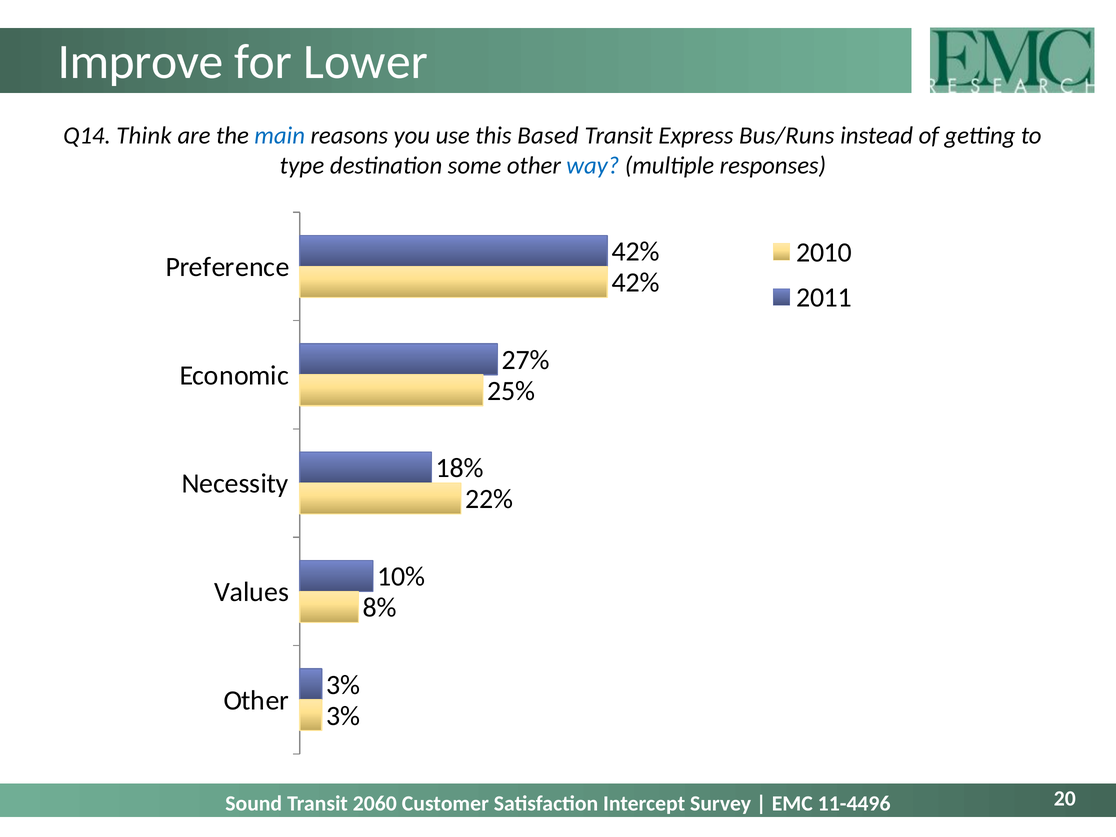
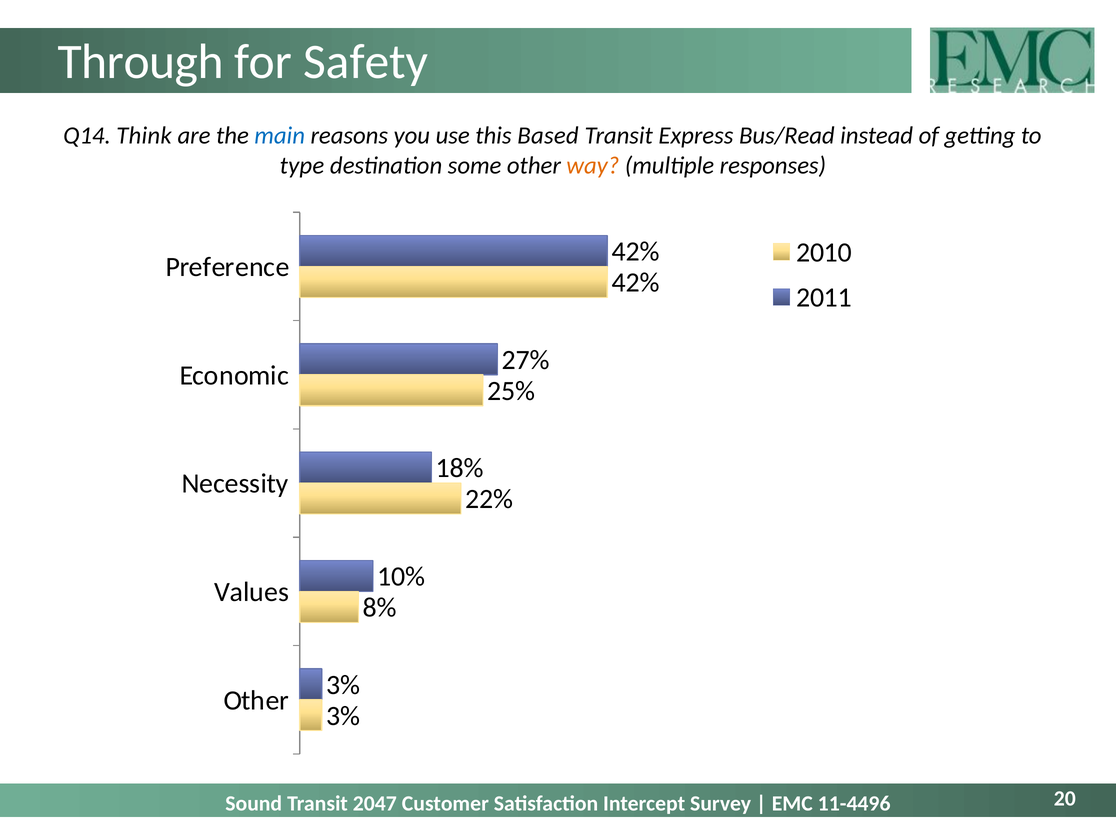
Improve: Improve -> Through (141, 62)
Lower: Lower -> Safety (366, 62)
Bus/Runs: Bus/Runs -> Bus/Read (787, 136)
way colour: blue -> orange (593, 165)
2060: 2060 -> 2047 (375, 804)
